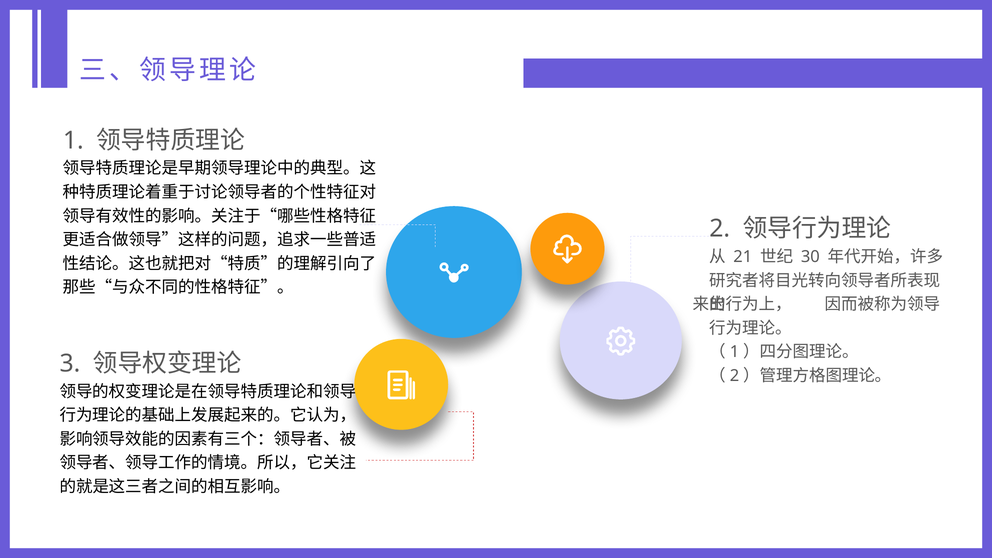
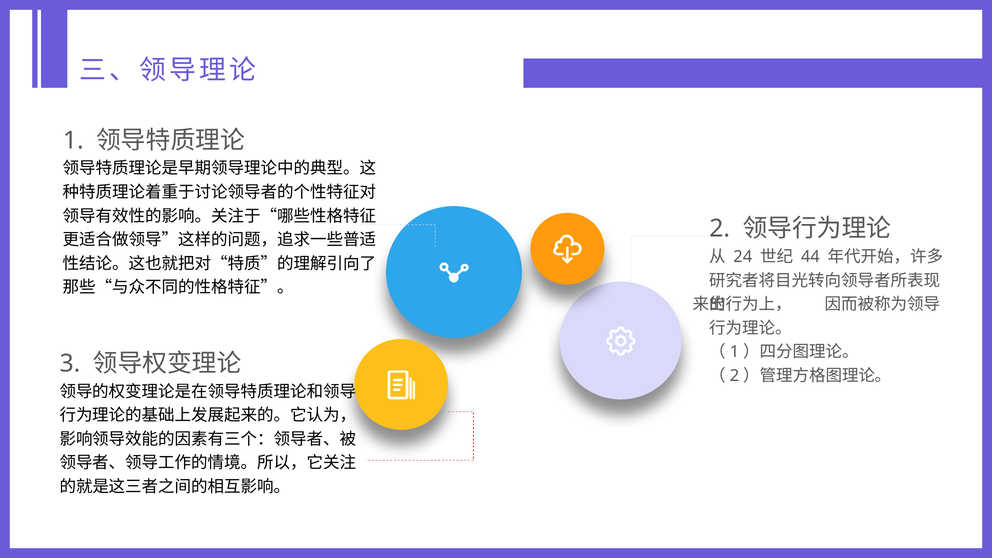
21: 21 -> 24 (743, 257)
30: 30 -> 44 (810, 257)
